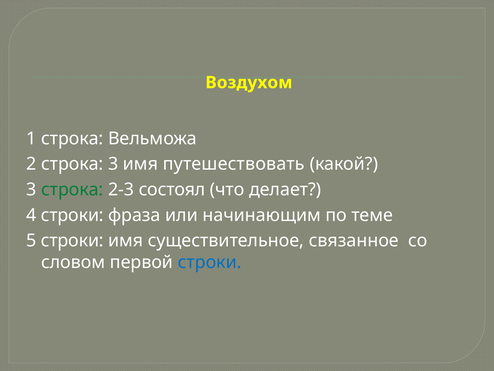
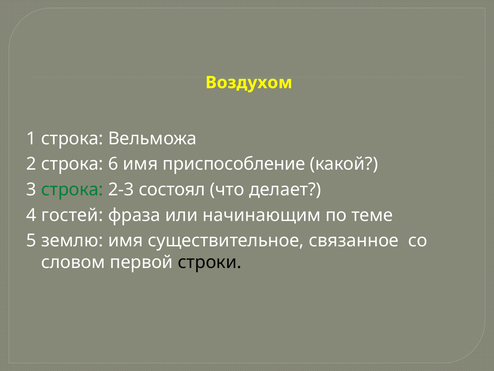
строка 3: 3 -> 6 (113, 164)
путешествовать: путешествовать -> приспособление (234, 164)
4 строки: строки -> гостей (72, 215)
5 строки: строки -> землю (72, 240)
строки colour: blue -> black (210, 262)
